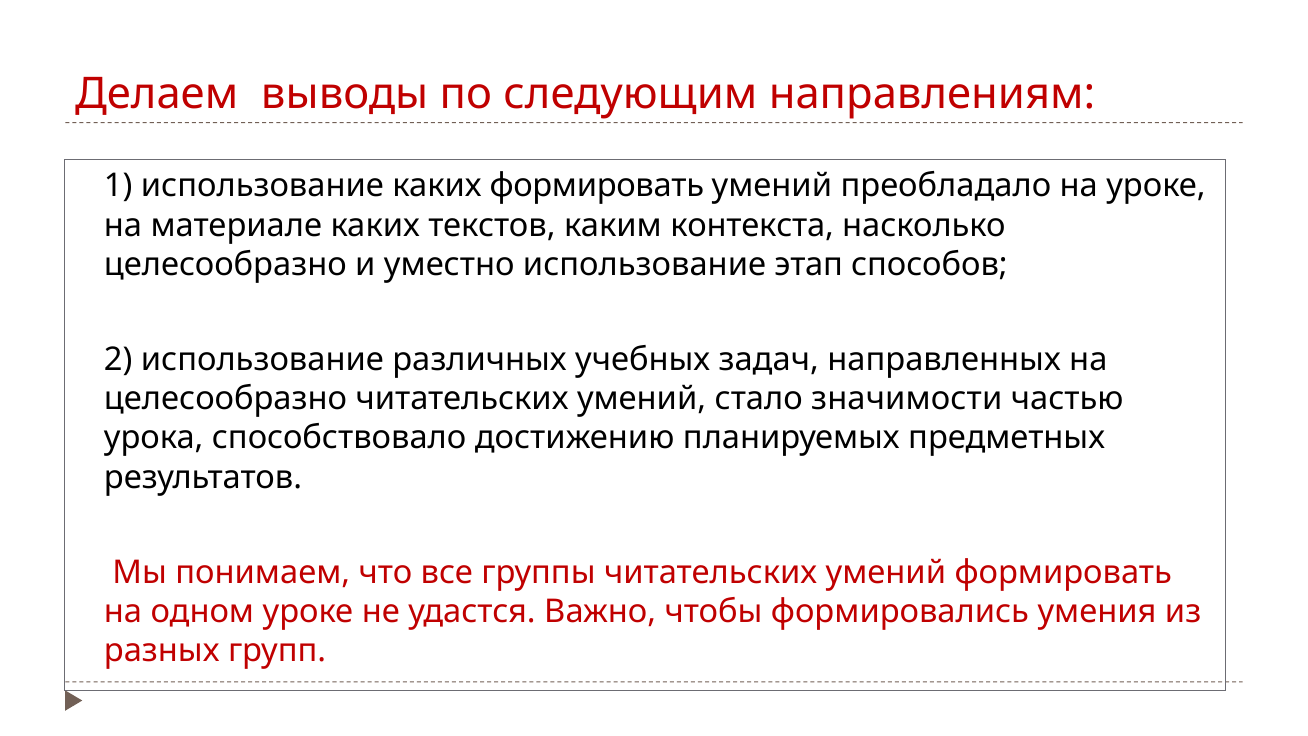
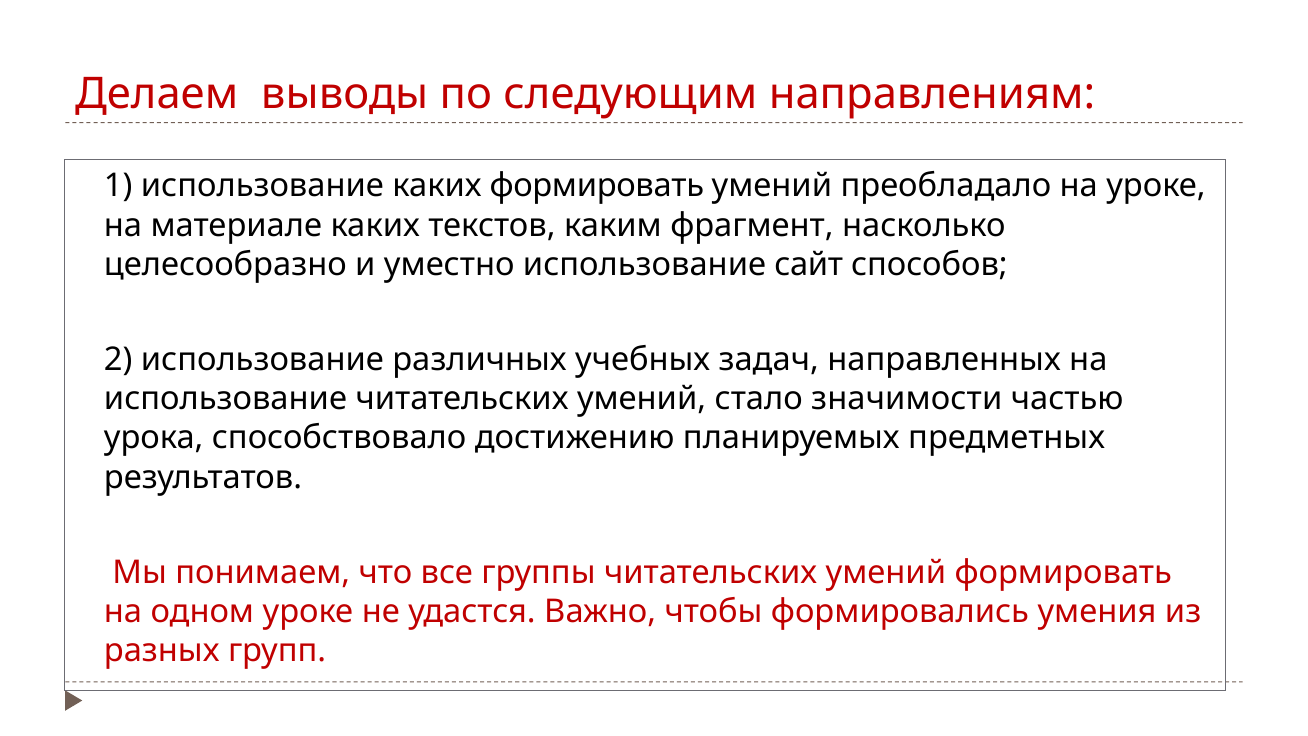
контекста: контекста -> фрагмент (752, 225)
этап: этап -> сайт (809, 265)
целесообразно: целесообразно -> использование (226, 399)
